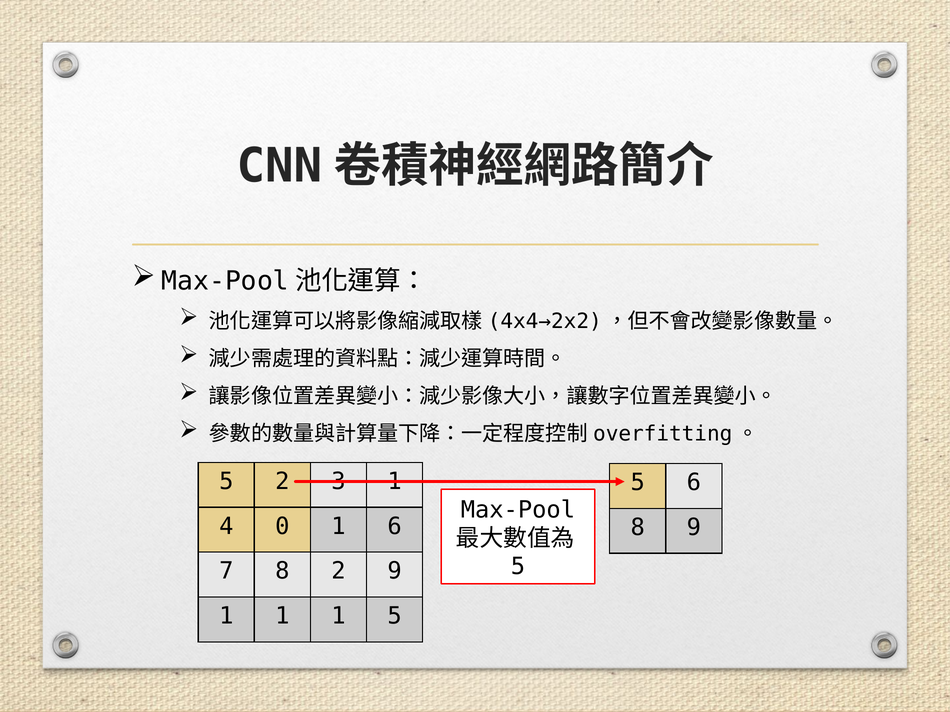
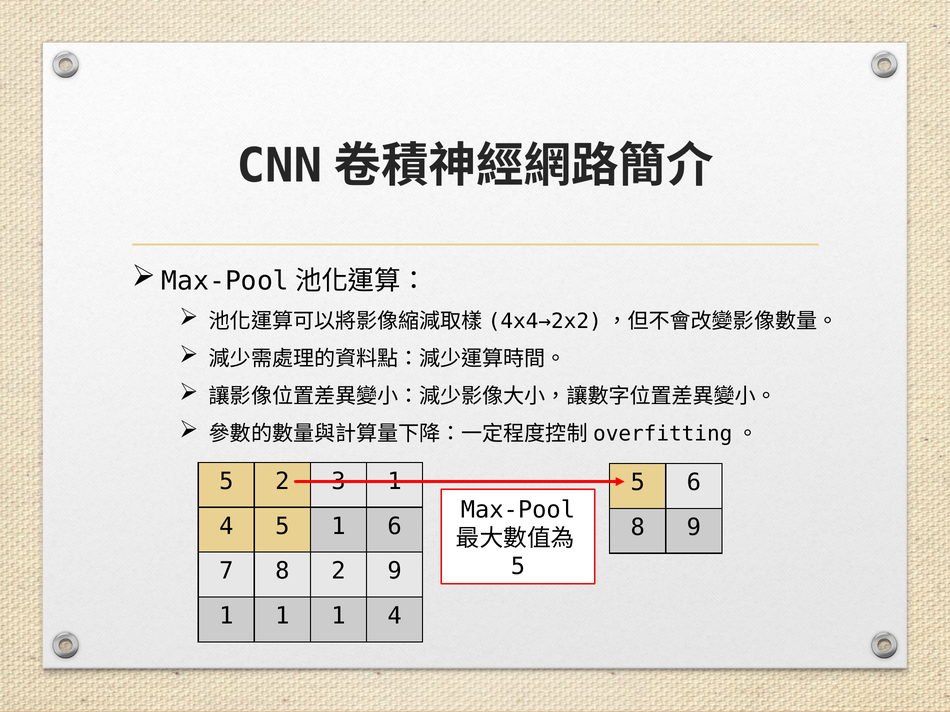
0: 0 -> 5 (282, 527)
1 1 5: 5 -> 4 (395, 616)
